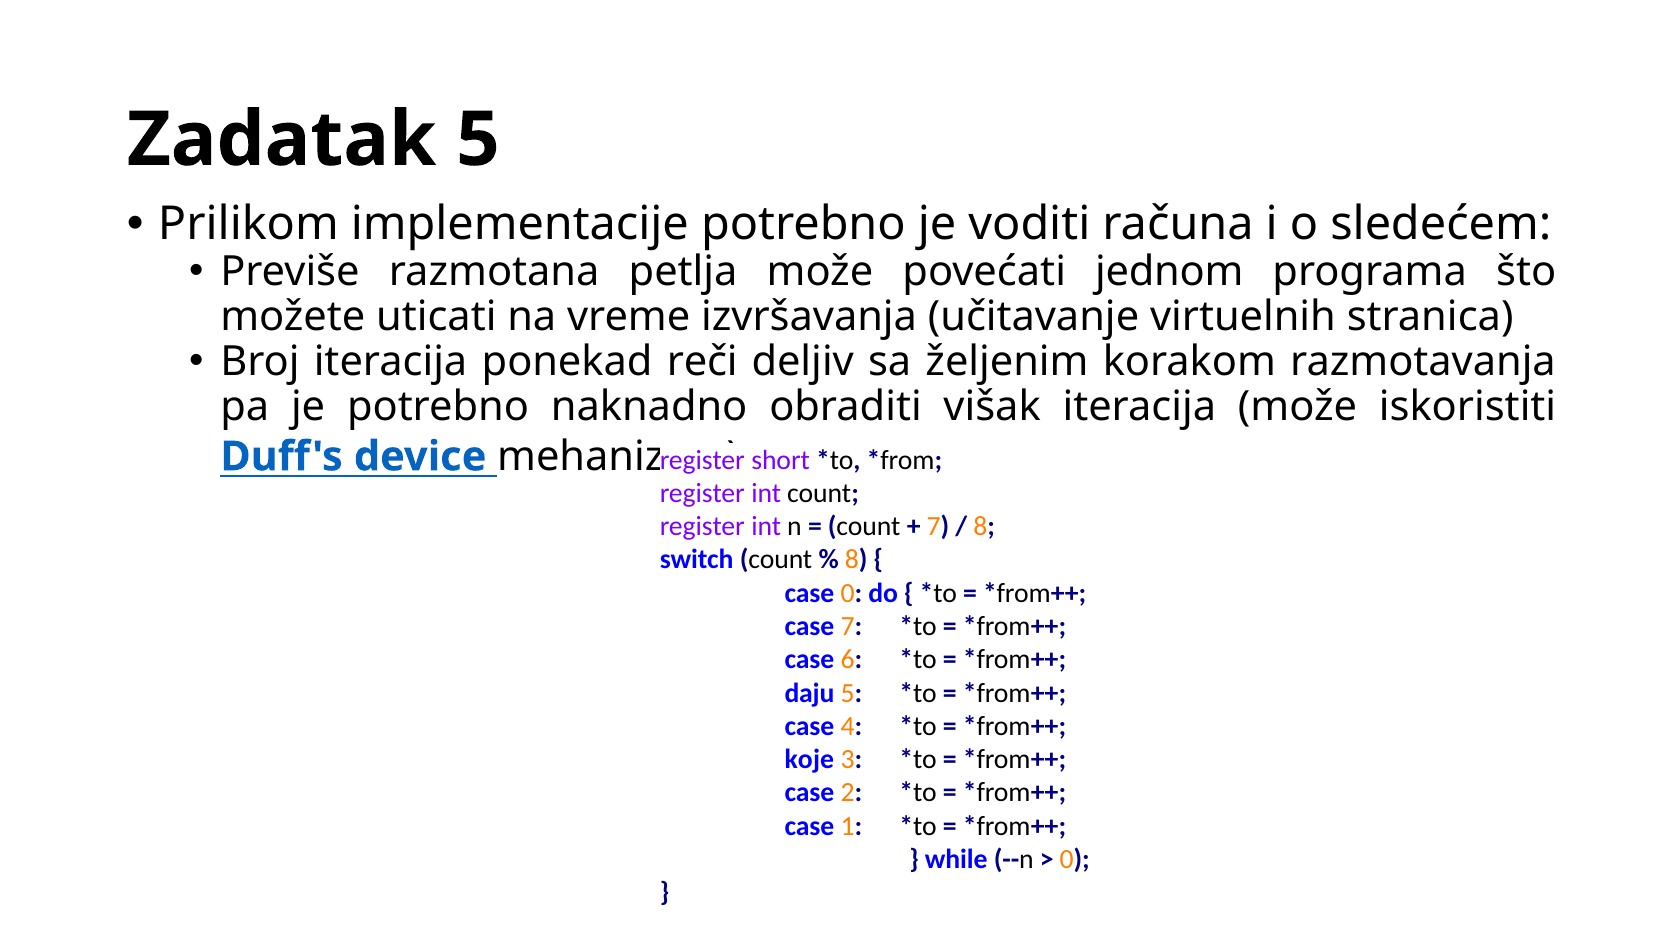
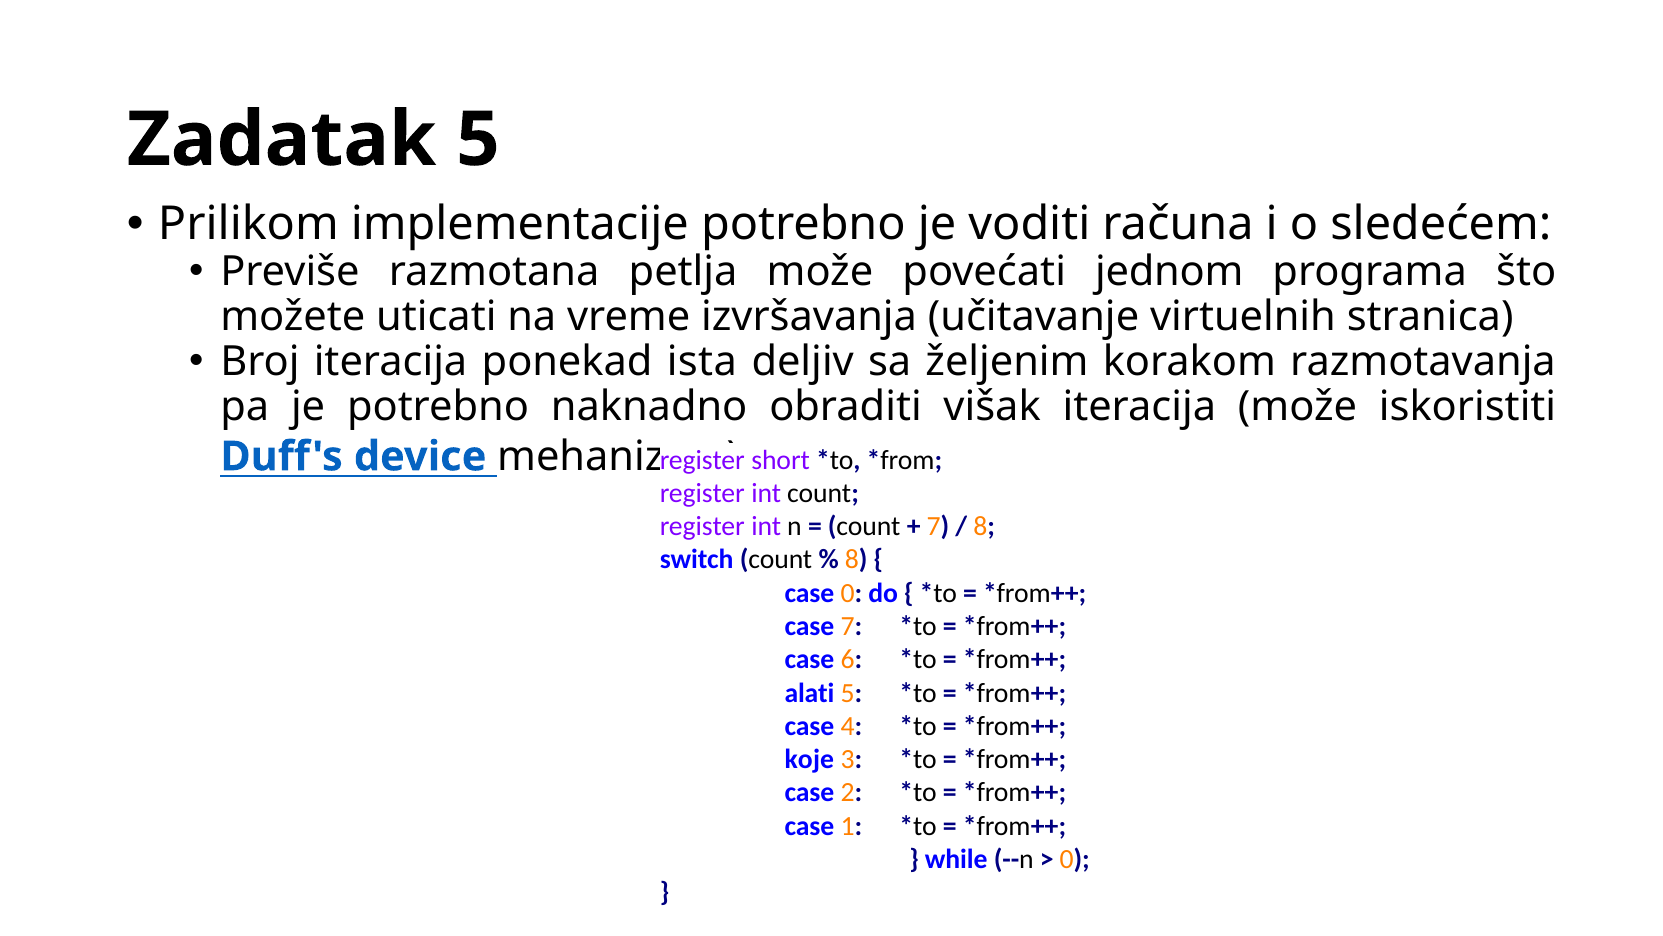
reči: reči -> ista (702, 362)
daju: daju -> alati (810, 692)
